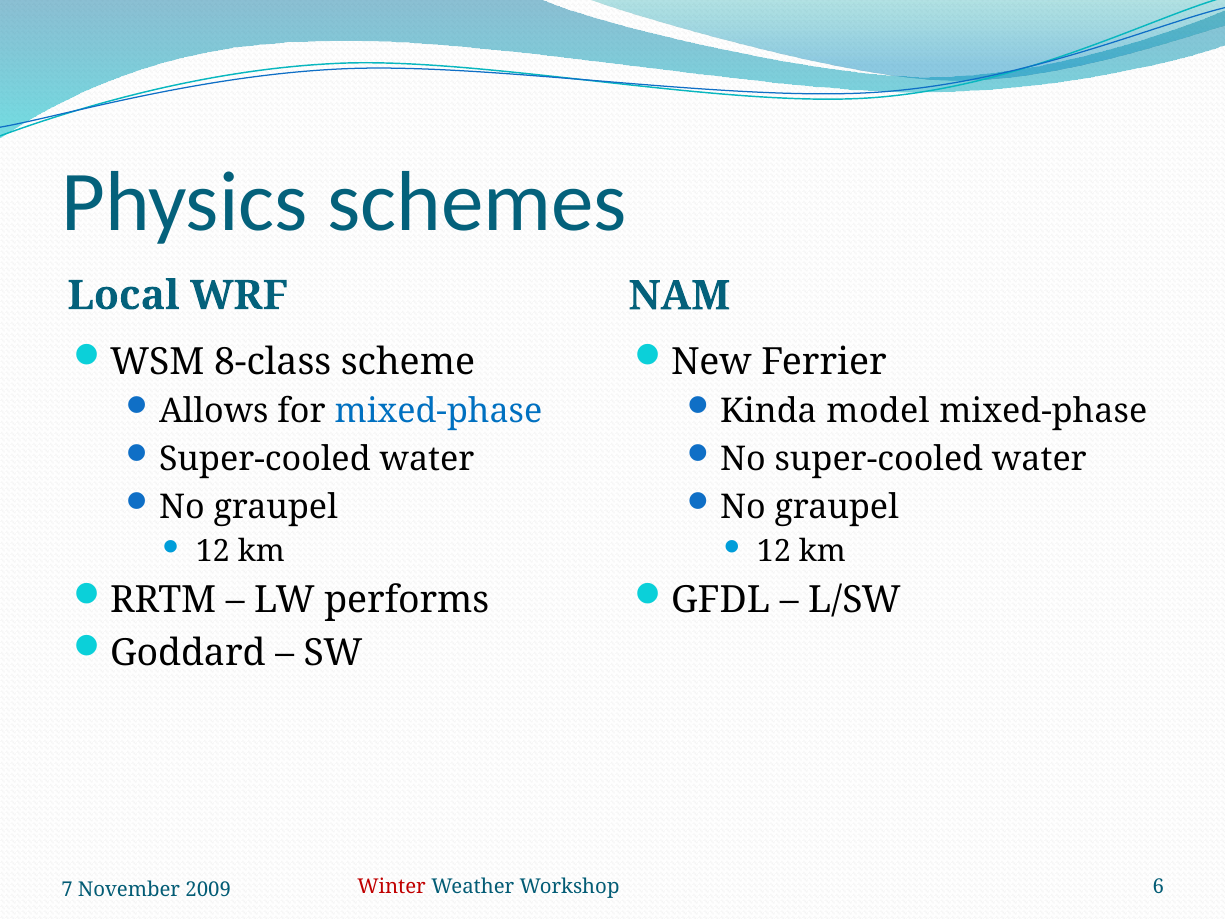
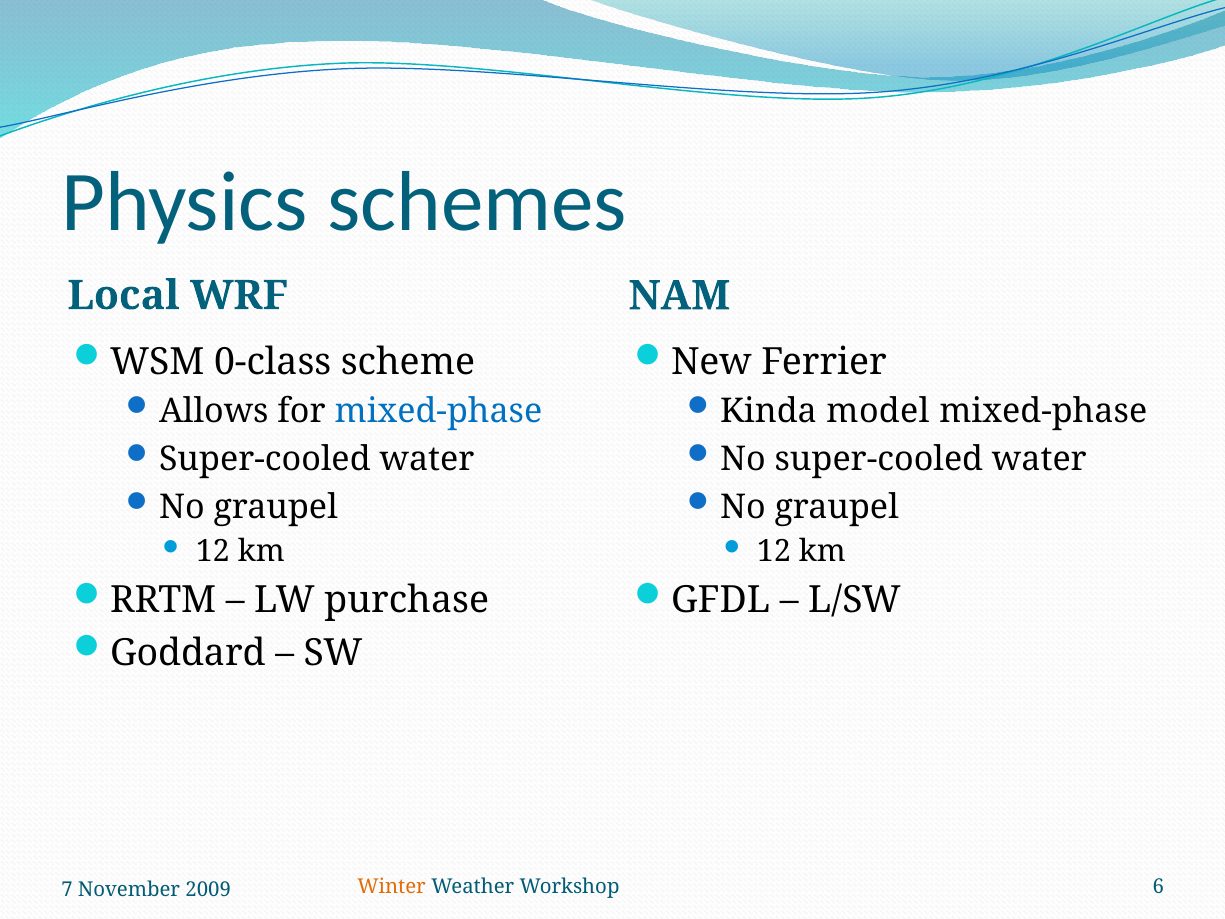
8-class: 8-class -> 0-class (273, 362)
performs: performs -> purchase (407, 600)
Winter colour: red -> orange (392, 886)
